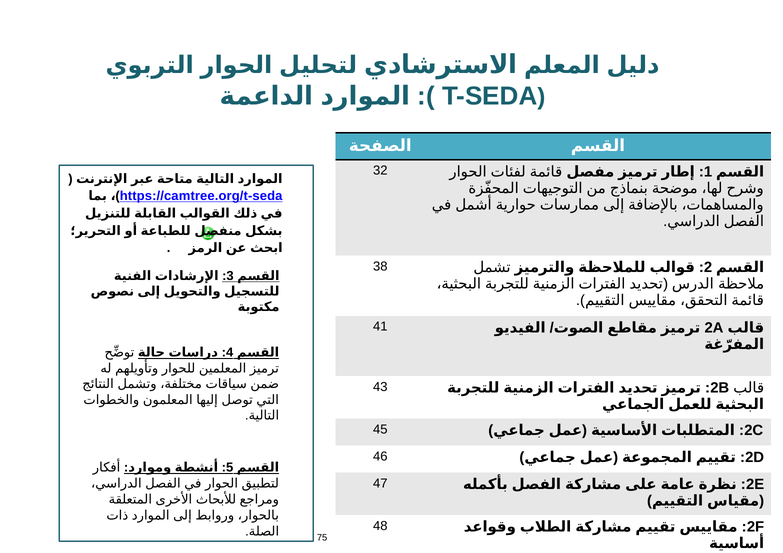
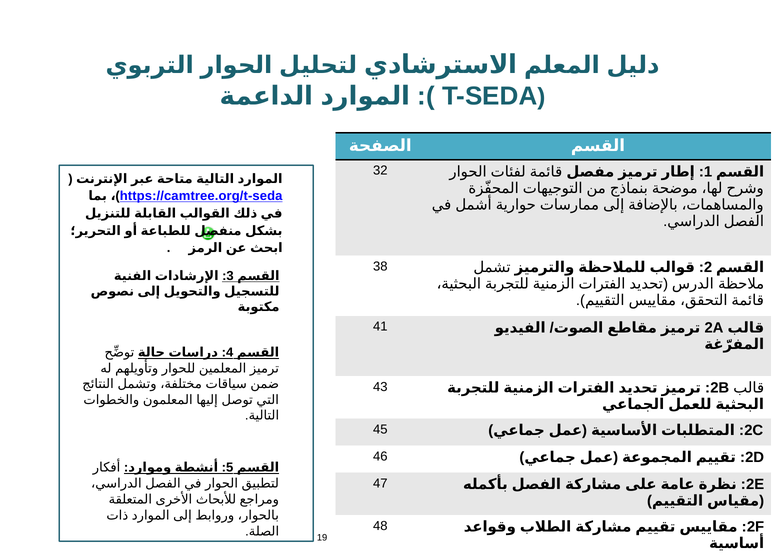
75: 75 -> 19 (322, 539)
